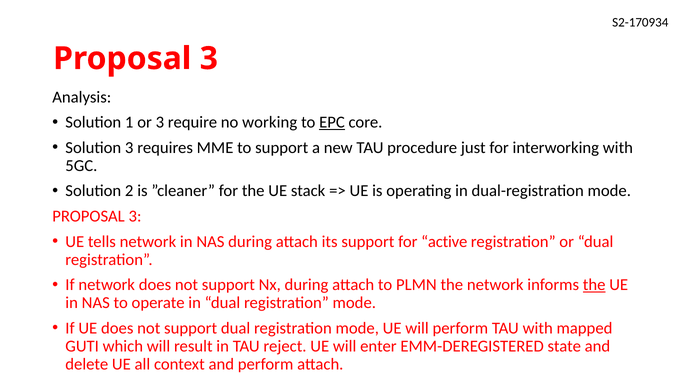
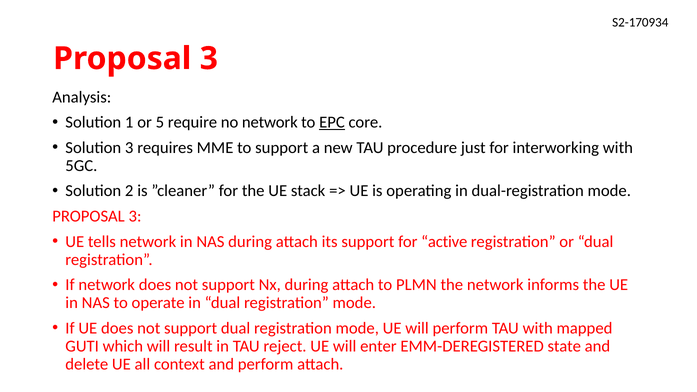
or 3: 3 -> 5 (160, 122)
no working: working -> network (270, 122)
the underline: present -> none (594, 285)
